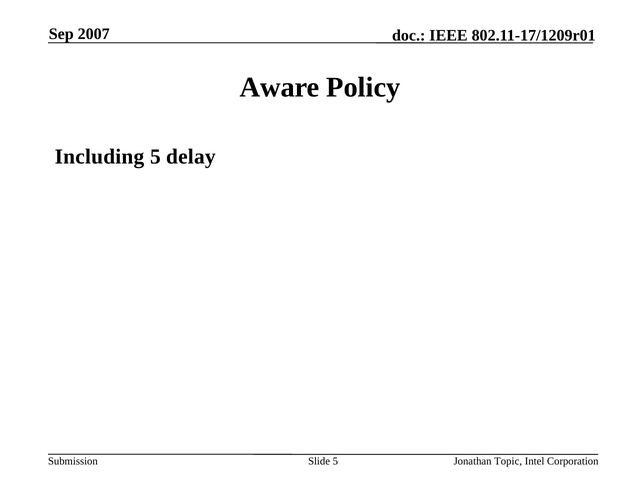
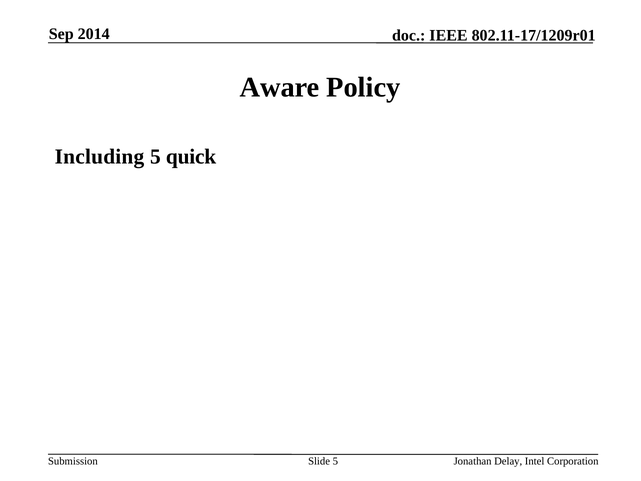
2007: 2007 -> 2014 (94, 34)
delay: delay -> quick (191, 156)
Topic: Topic -> Delay (508, 461)
